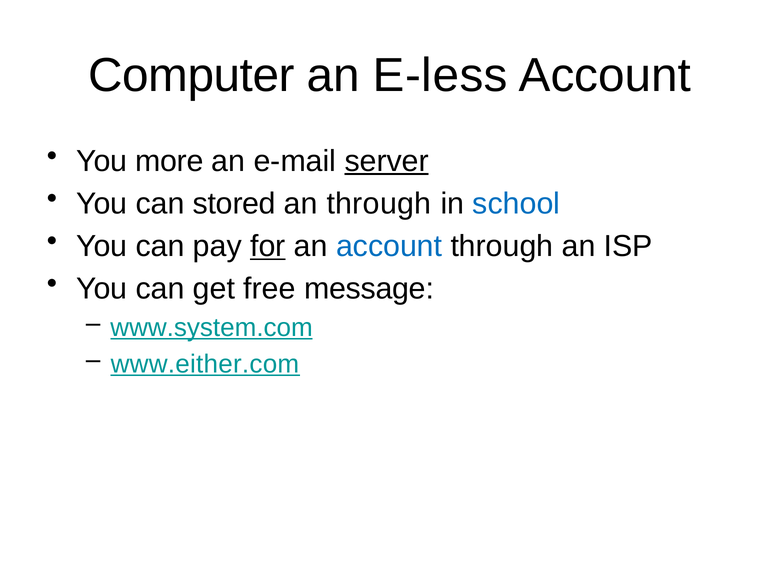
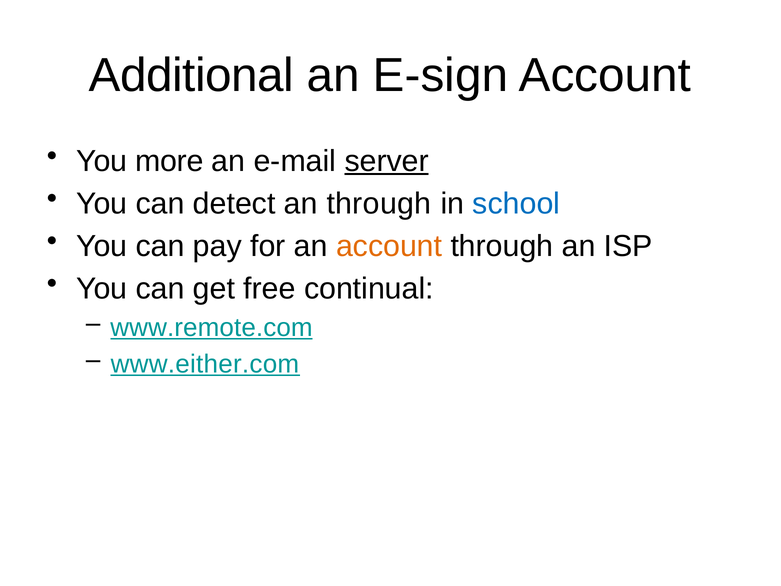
Computer: Computer -> Additional (191, 76)
E-less: E-less -> E-sign (441, 76)
stored: stored -> detect (234, 203)
for underline: present -> none (268, 246)
account colour: blue -> orange (389, 246)
message: message -> continual (369, 289)
www.system.com: www.system.com -> www.remote.com (212, 327)
